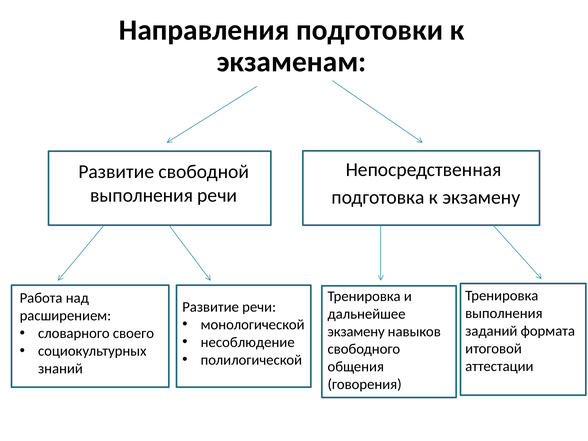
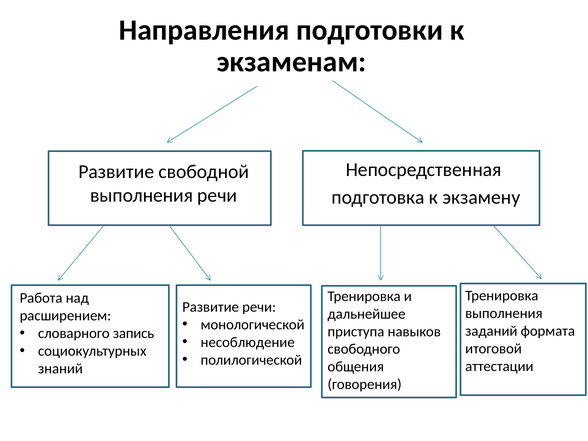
экзамену: экзамену -> приступа (356, 331)
своего: своего -> запись (134, 333)
